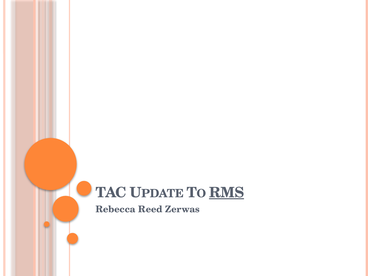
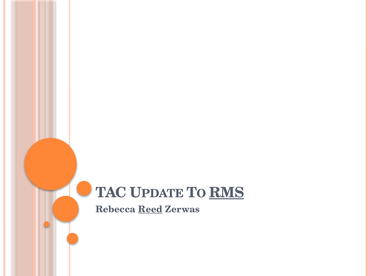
Reed underline: none -> present (150, 209)
